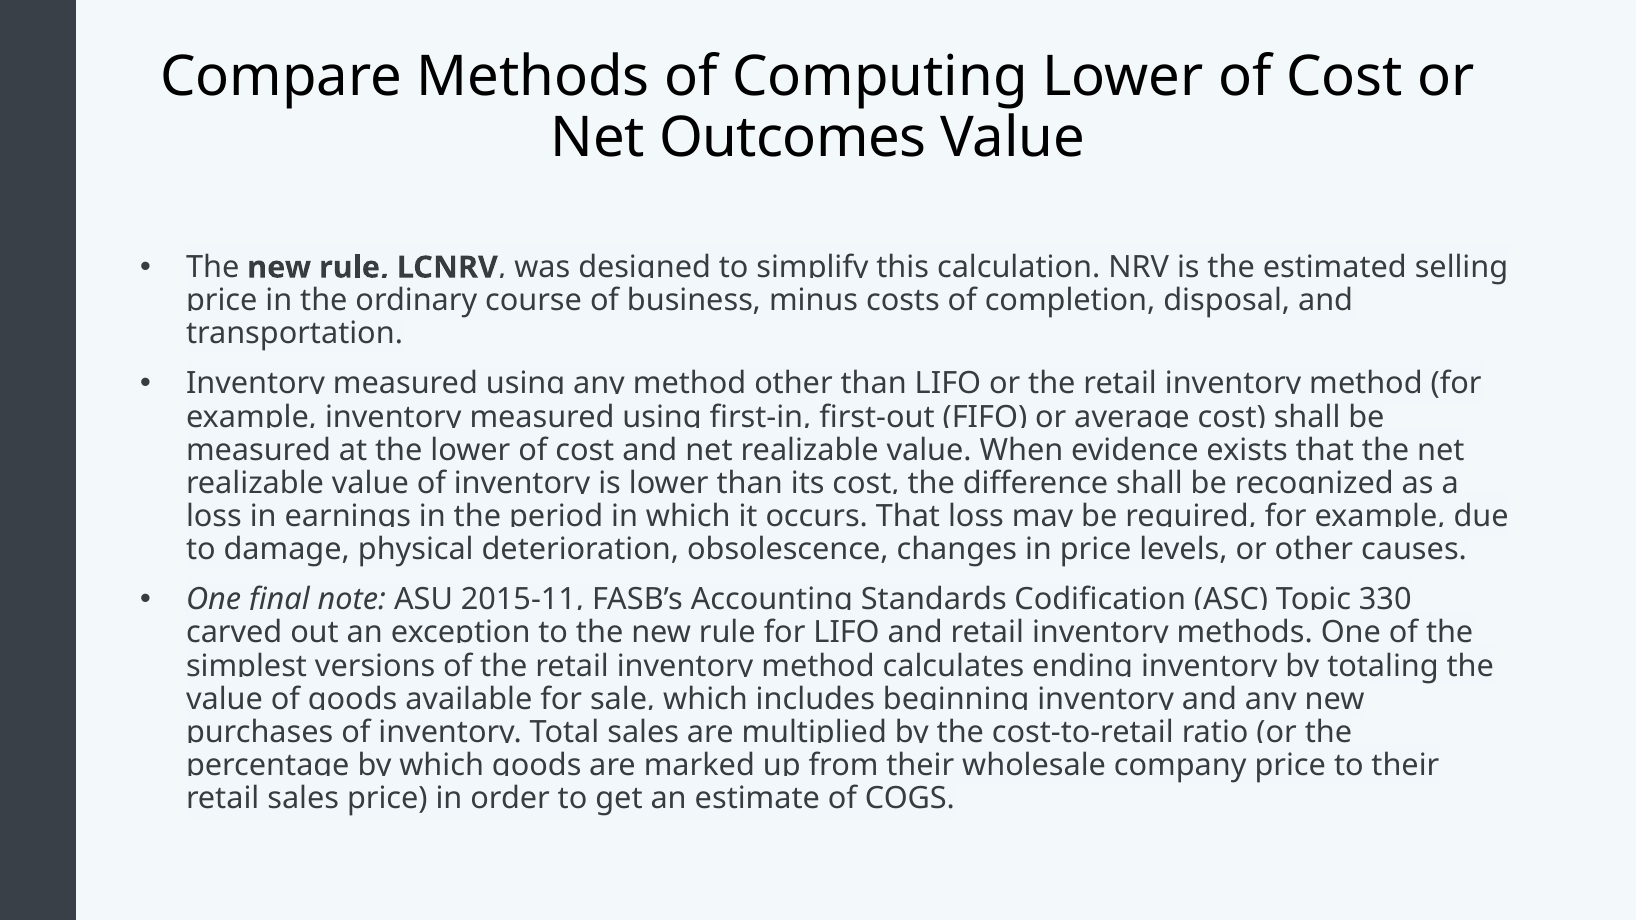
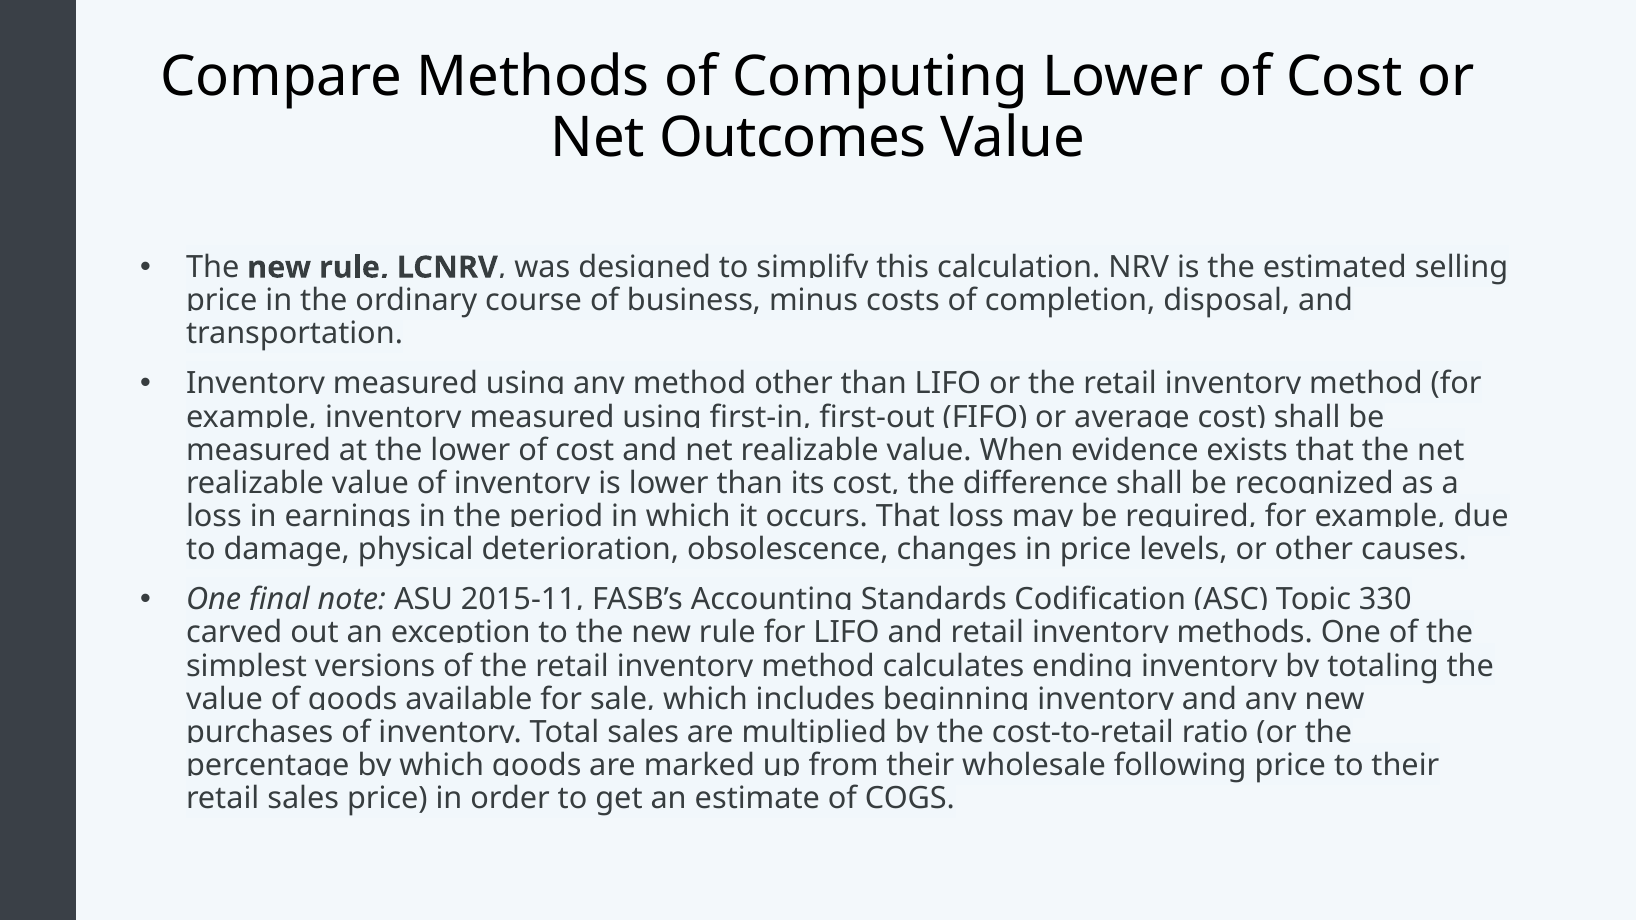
company: company -> following (1180, 766)
